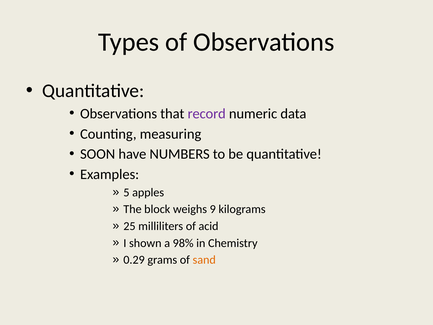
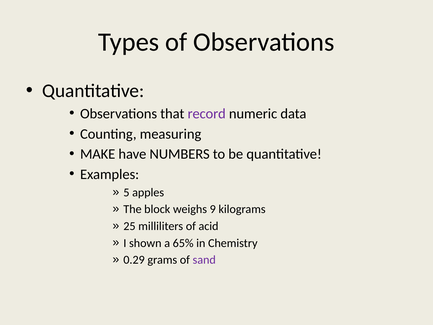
SOON: SOON -> MAKE (98, 154)
98%: 98% -> 65% (183, 243)
sand colour: orange -> purple (204, 260)
